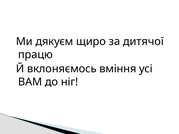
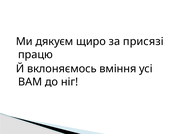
дитячої: дитячої -> присязі (143, 42)
